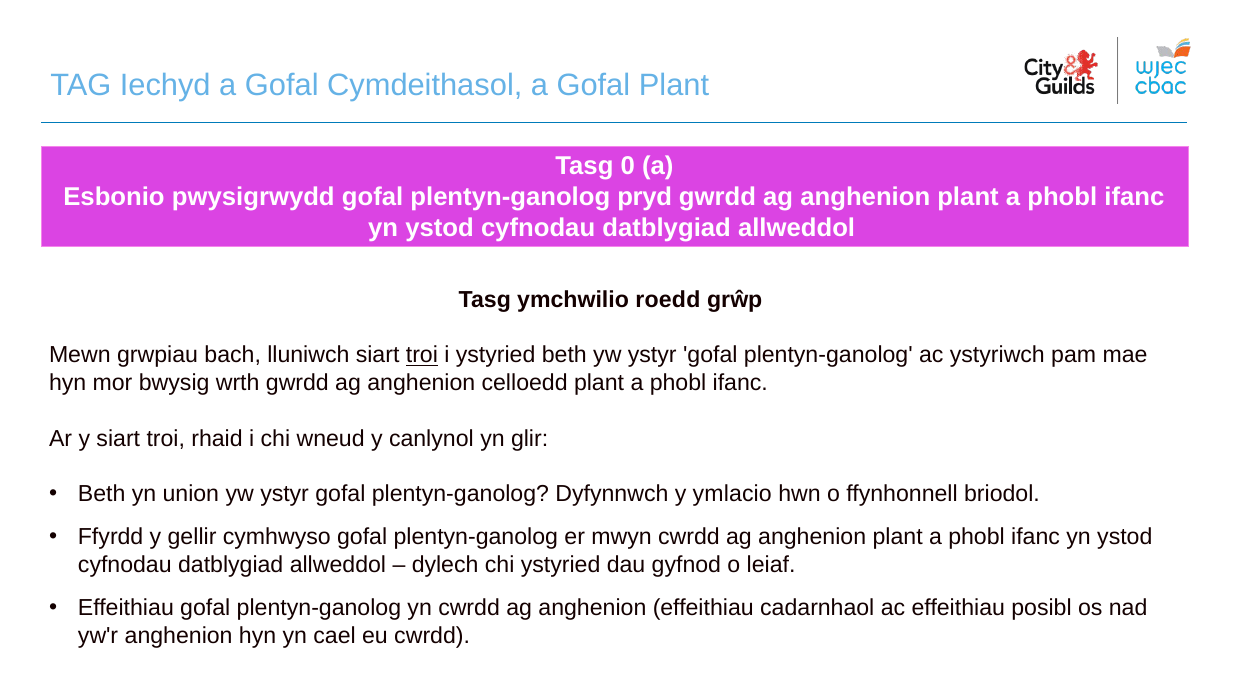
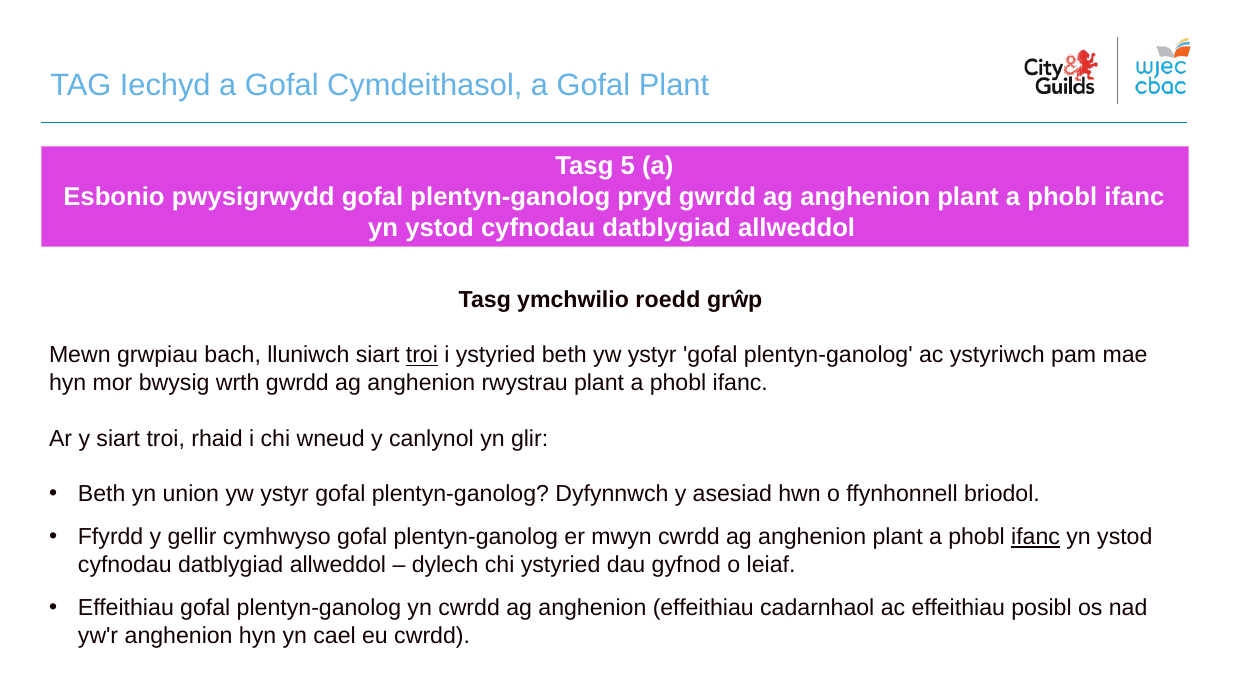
0: 0 -> 5 (628, 166)
celloedd: celloedd -> rwystrau (525, 383)
ymlacio: ymlacio -> asesiad (732, 494)
ifanc underline: none -> present (1036, 537)
